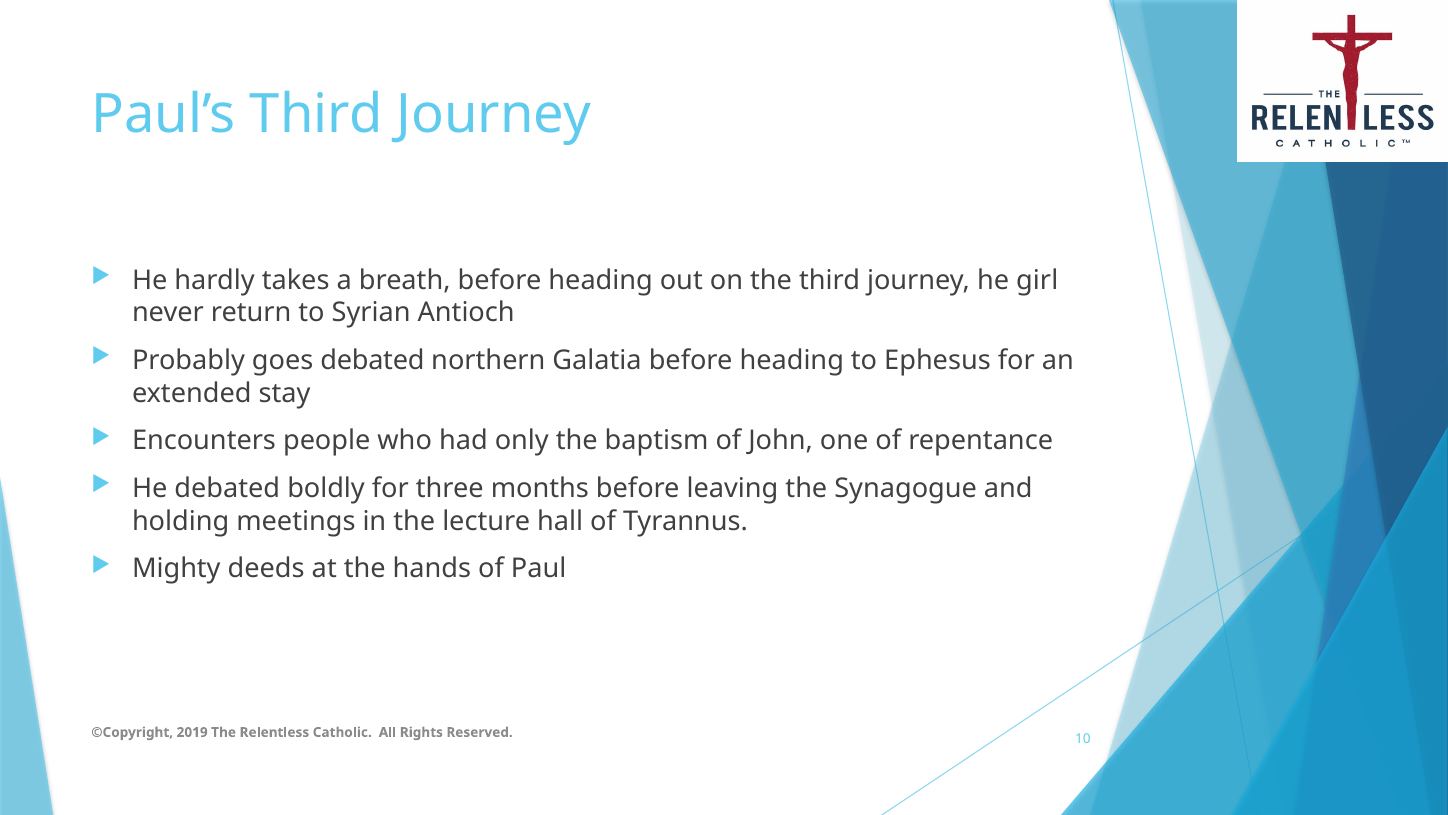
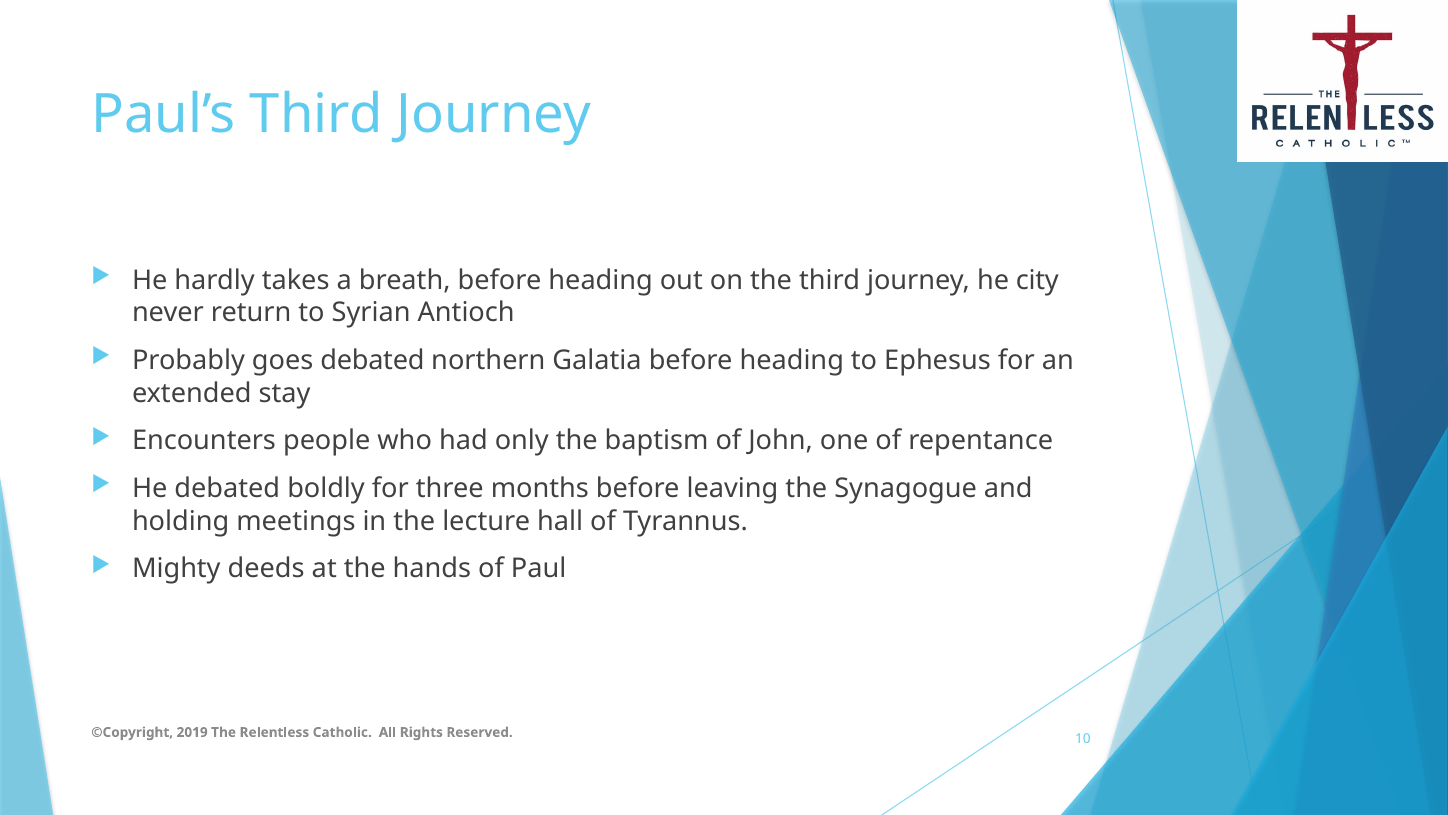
girl: girl -> city (1037, 280)
